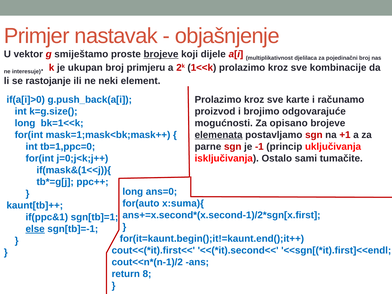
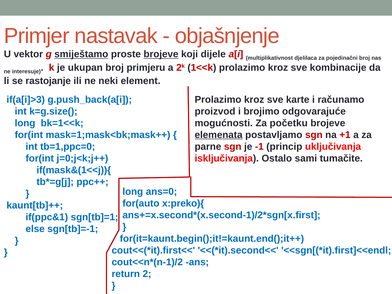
smiještamo underline: none -> present (81, 54)
if(a[i]>0: if(a[i]>0 -> if(a[i]>3 (26, 100)
opisano: opisano -> početku (289, 123)
x:suma){: x:suma){ -> x:preko){ (183, 203)
else underline: present -> none (35, 229)
8: 8 -> 2 (147, 274)
